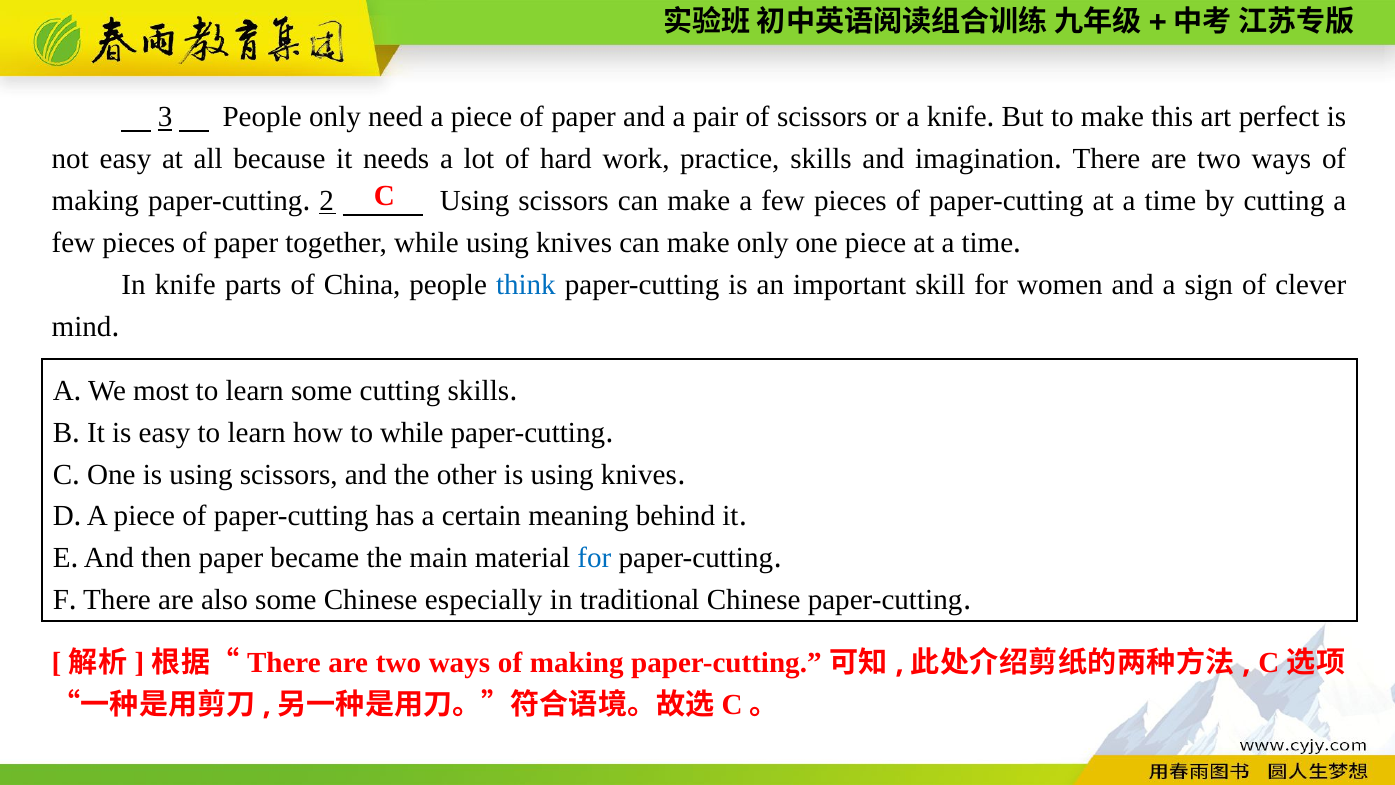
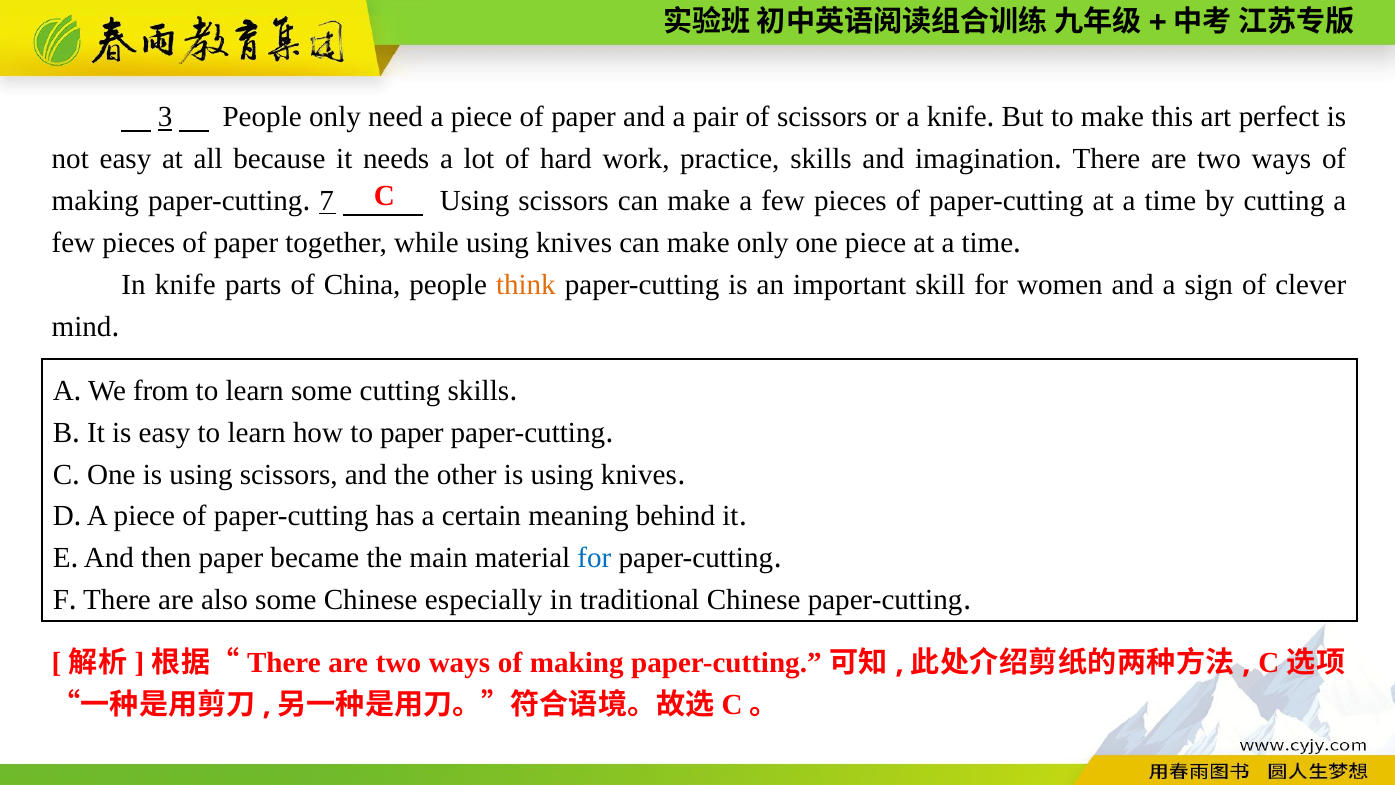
2: 2 -> 7 (327, 201)
think colour: blue -> orange (526, 285)
most: most -> from (161, 391)
to while: while -> paper (412, 432)
